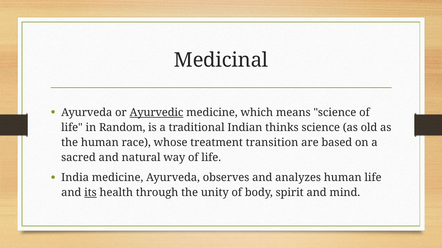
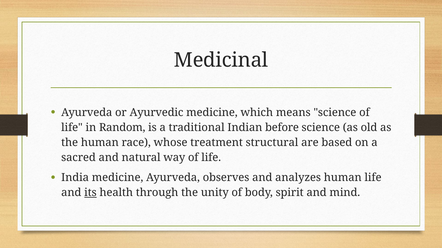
Ayurvedic underline: present -> none (156, 113)
thinks: thinks -> before (282, 128)
transition: transition -> structural (272, 143)
